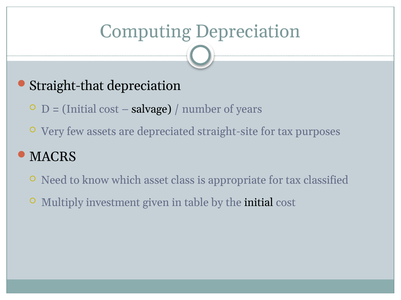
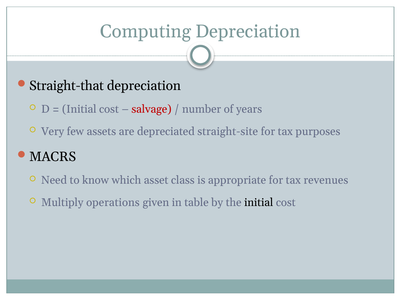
salvage colour: black -> red (151, 109)
classified: classified -> revenues (326, 181)
investment: investment -> operations (113, 203)
